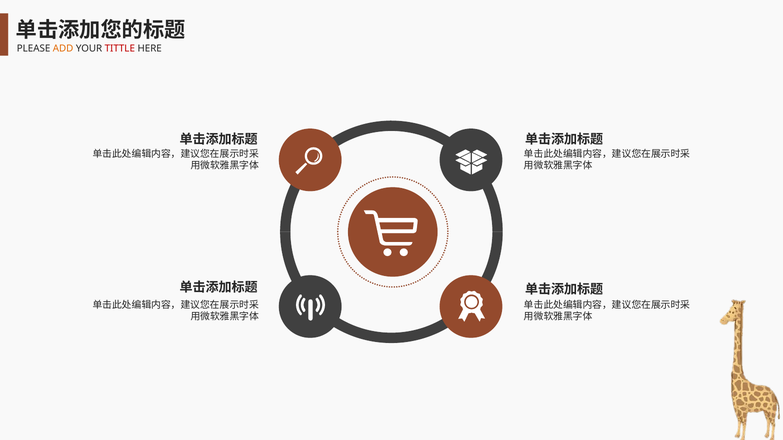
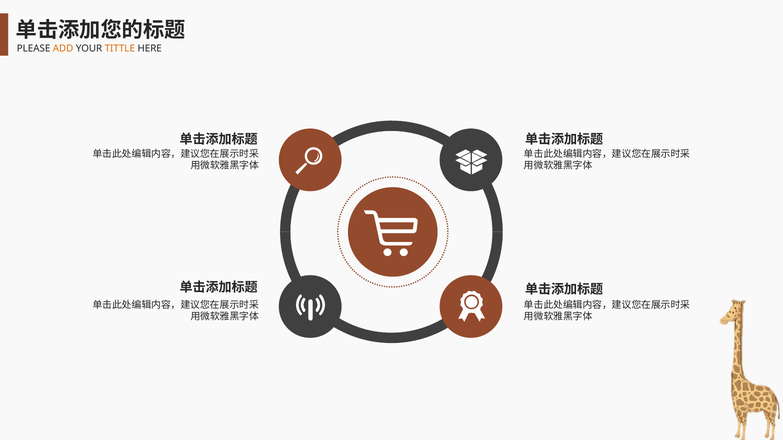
TITTLE colour: red -> orange (120, 48)
